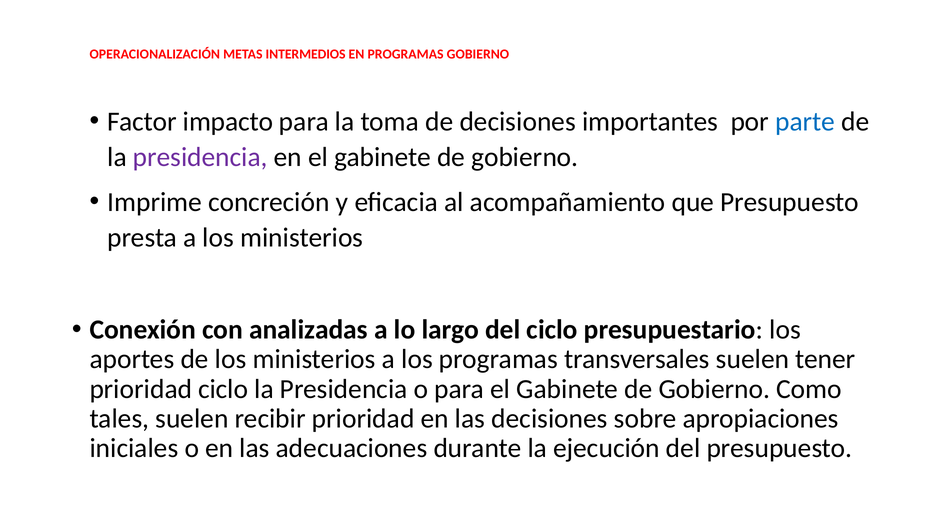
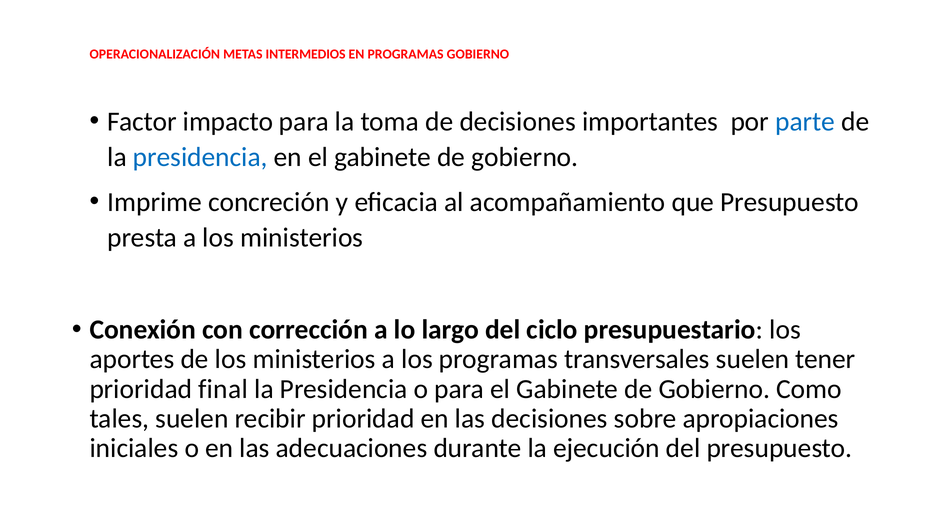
presidencia colour: purple -> blue (200, 157)
analizadas: analizadas -> corrección (308, 329)
prioridad ciclo: ciclo -> final (223, 389)
